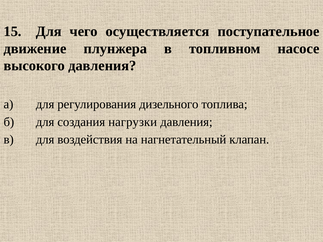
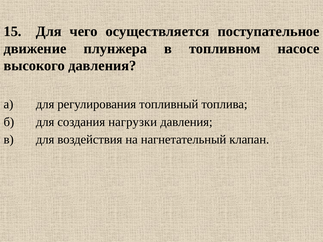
дизельного: дизельного -> топливный (169, 104)
